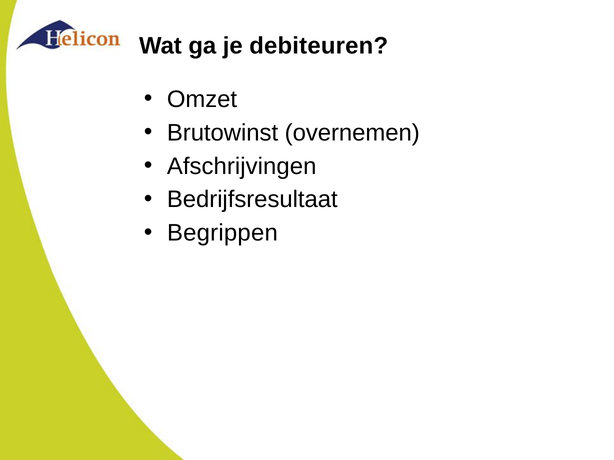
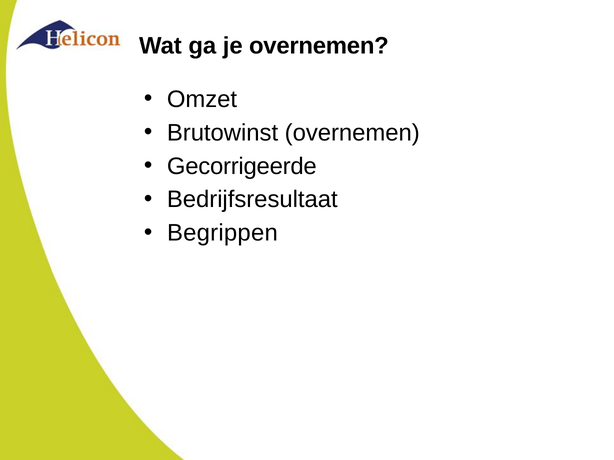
je debiteuren: debiteuren -> overnemen (319, 46)
Afschrijvingen: Afschrijvingen -> Gecorrigeerde (242, 166)
